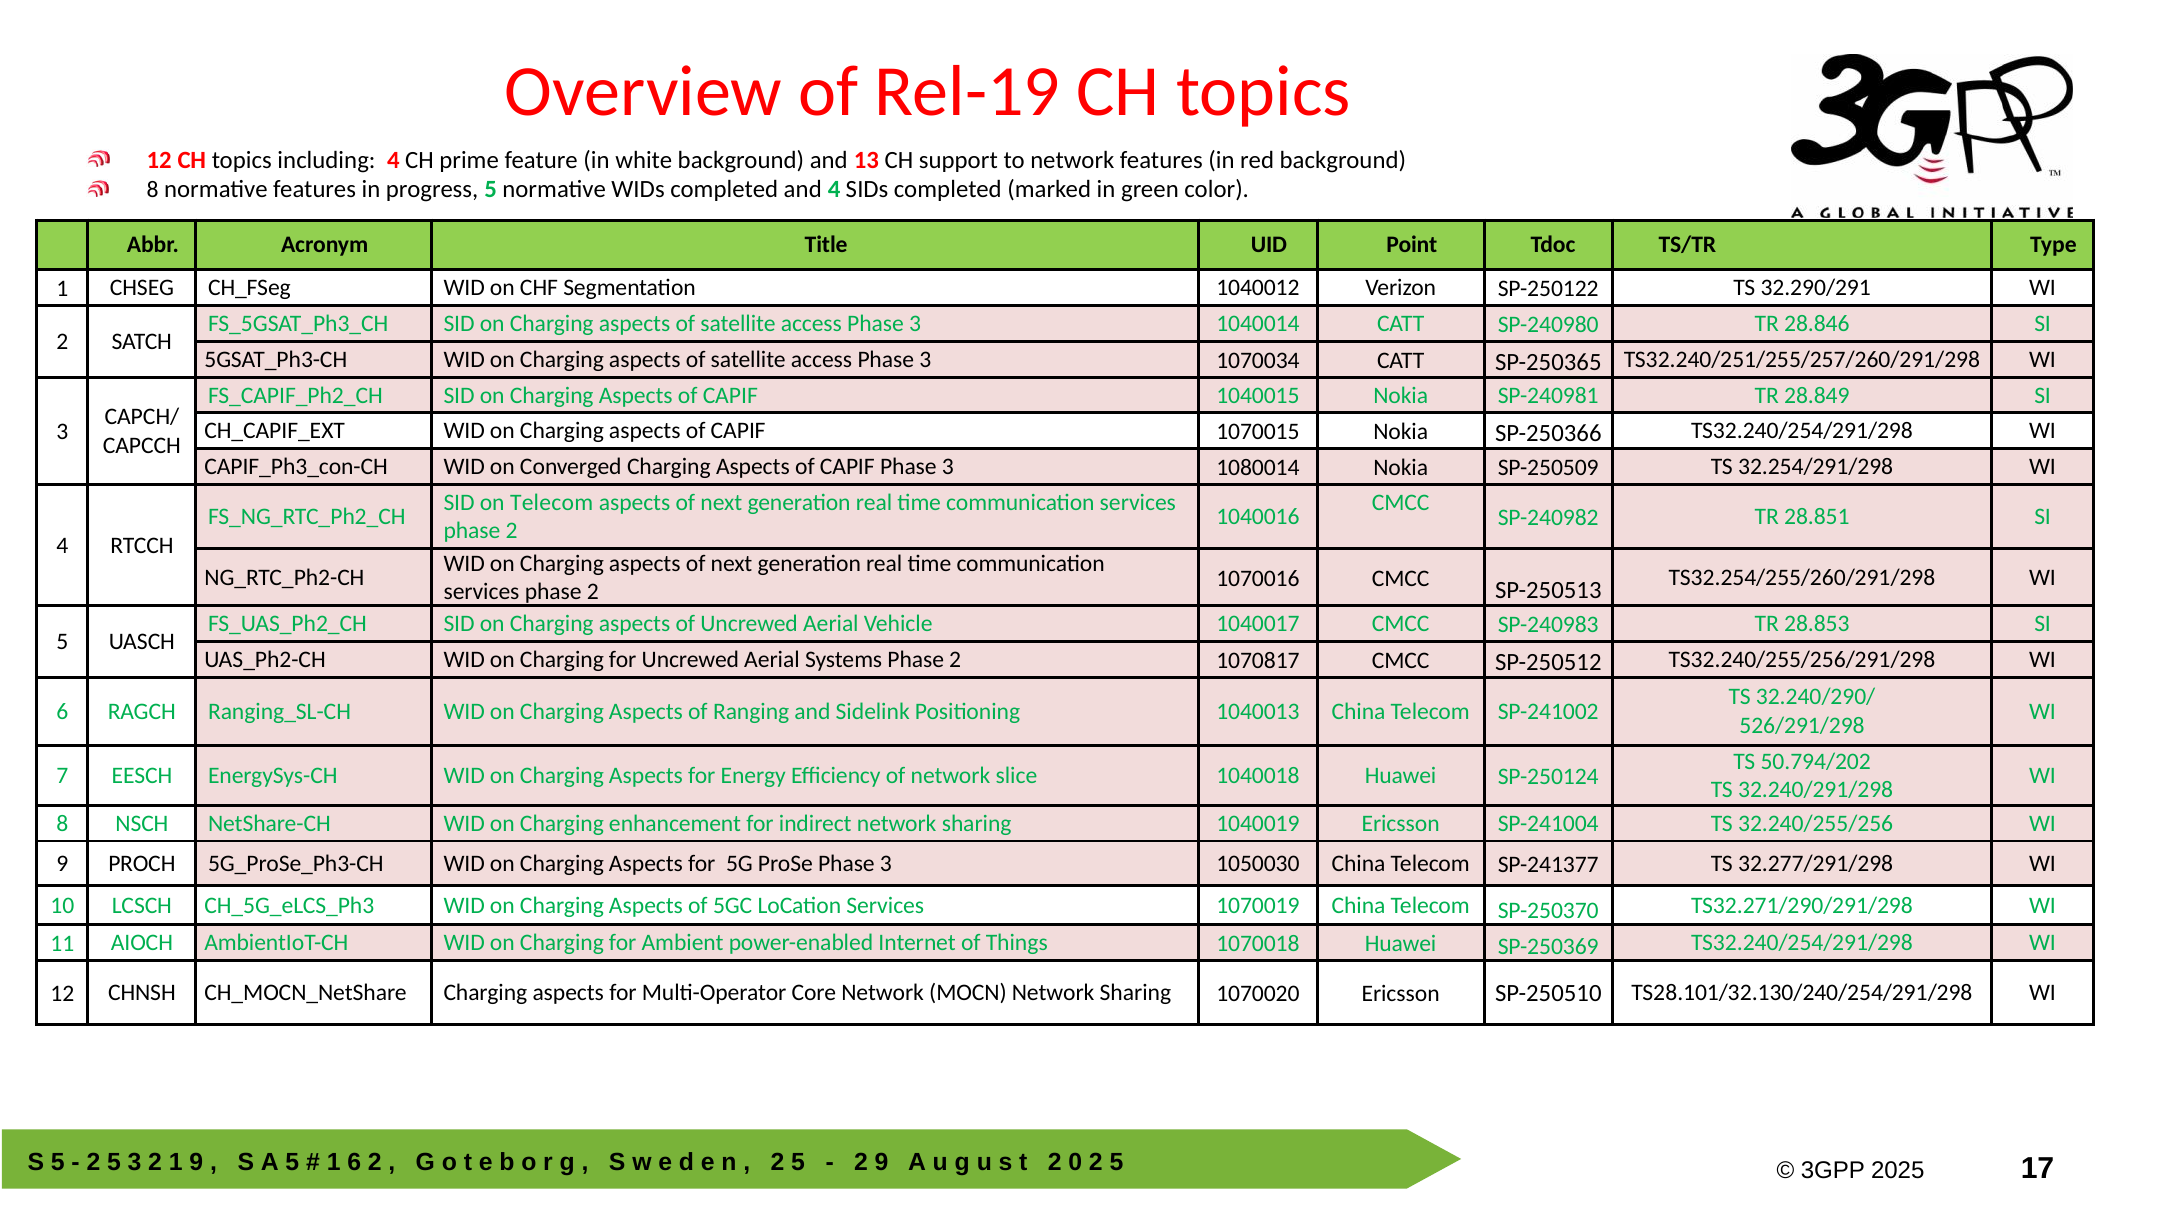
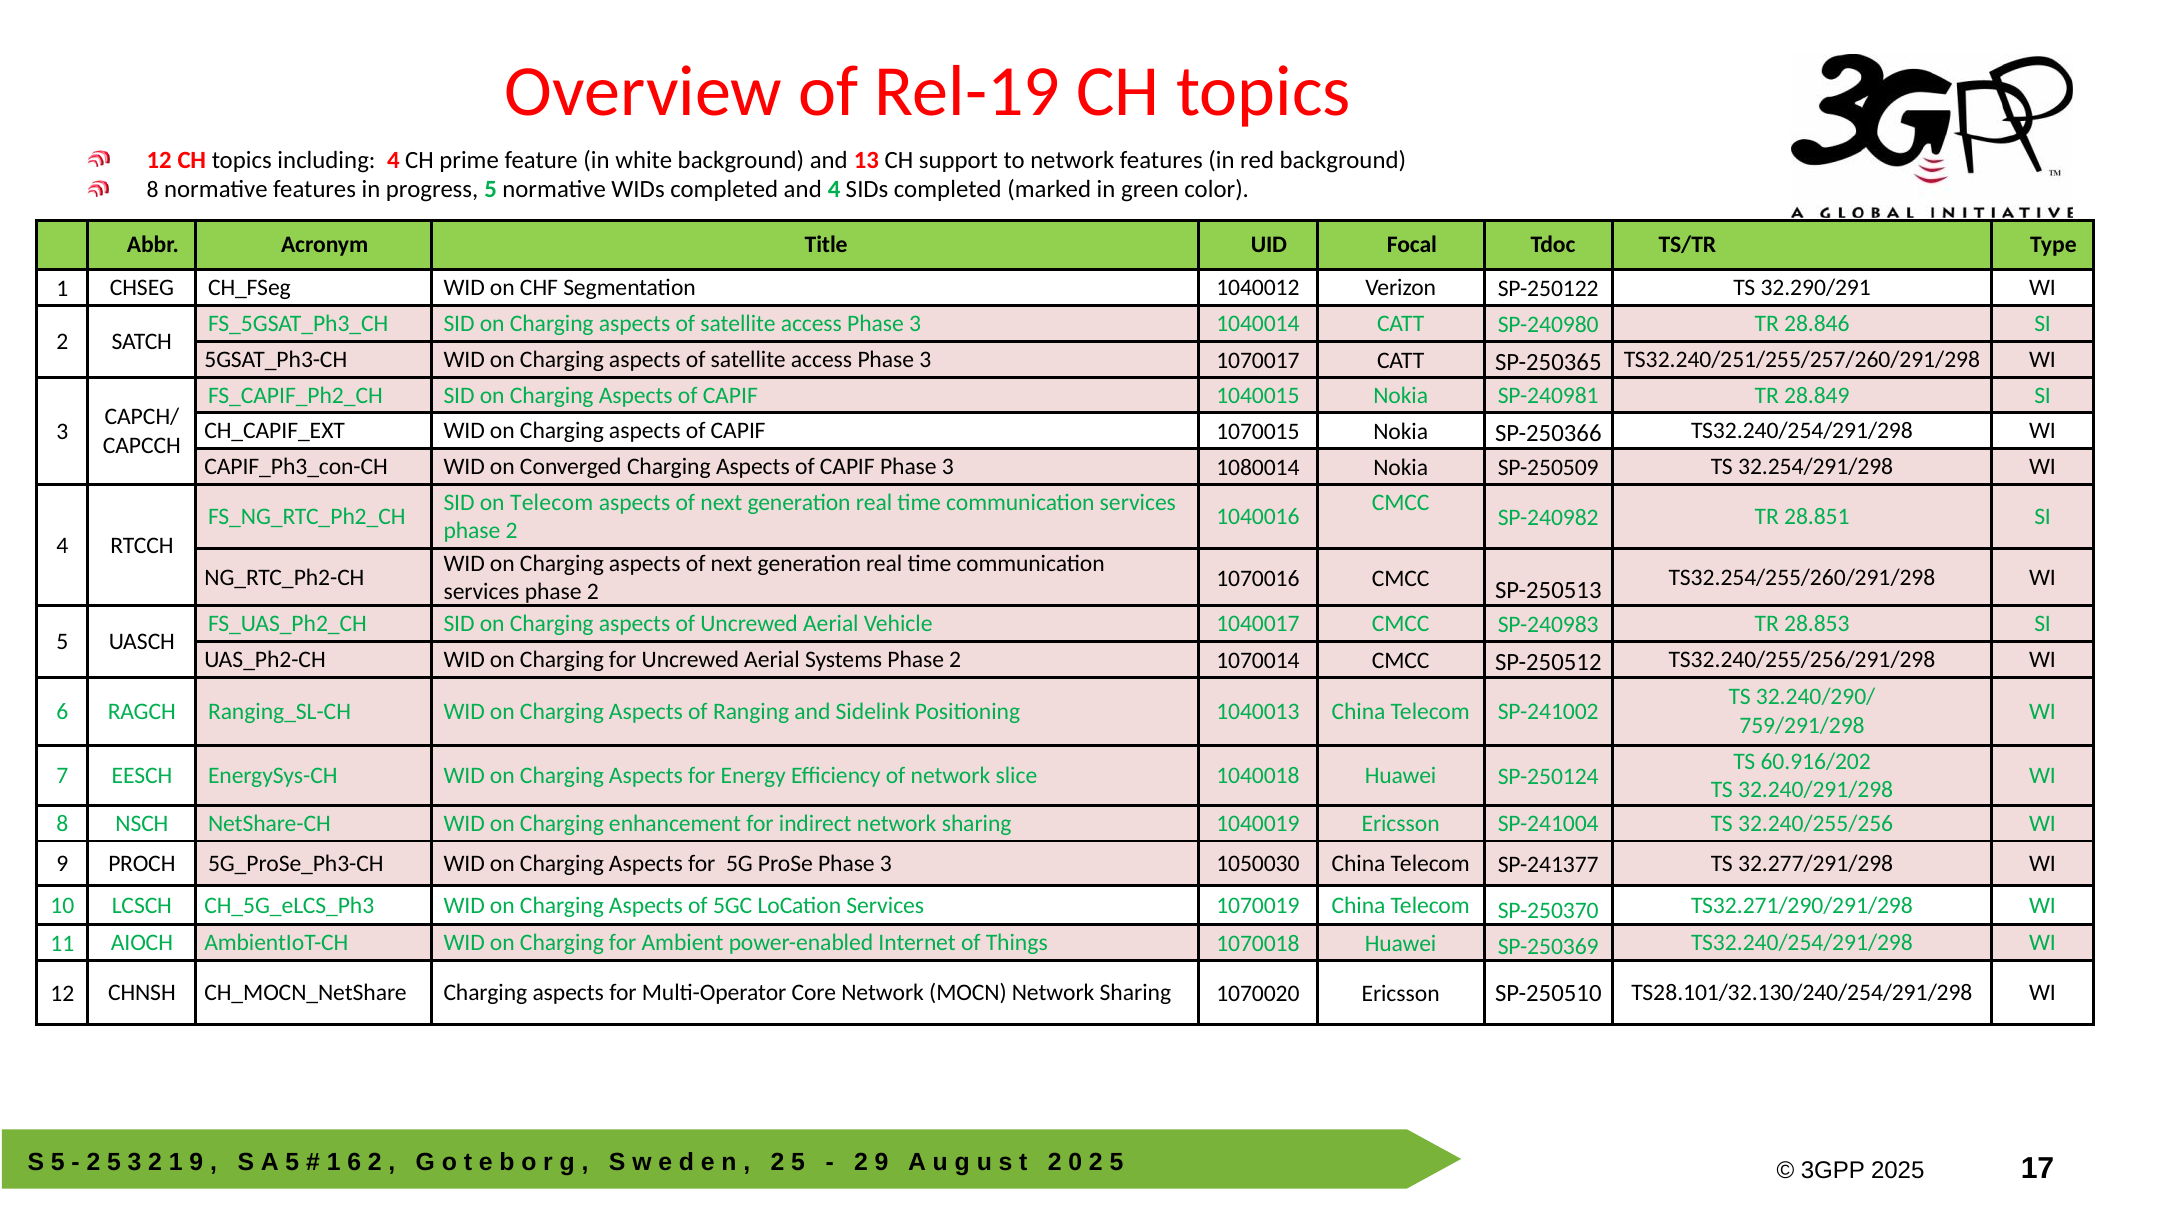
Point: Point -> Focal (1412, 245)
1070034: 1070034 -> 1070017 (1258, 360)
1070817: 1070817 -> 1070014 (1258, 660)
526/291/298: 526/291/298 -> 759/291/298 (1802, 726)
50.794/202: 50.794/202 -> 60.916/202 (1816, 761)
